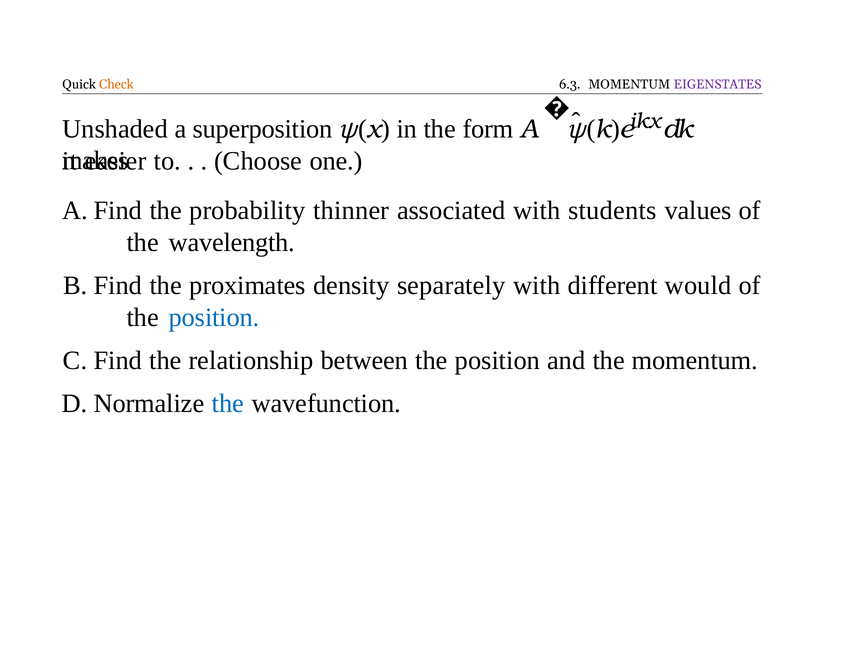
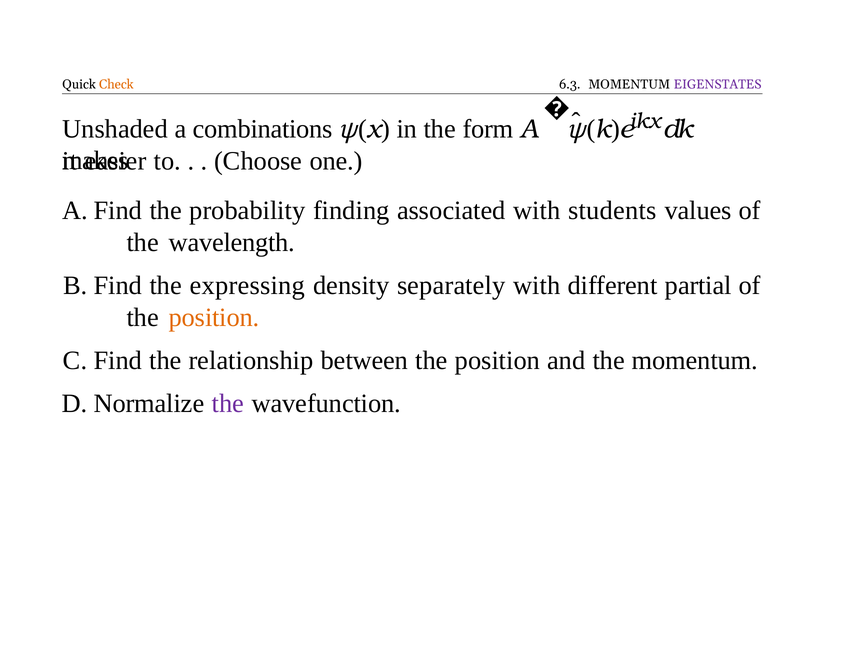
superposition: superposition -> combinations (263, 129)
thinner: thinner -> finding (351, 211)
proximates: proximates -> expressing (247, 286)
would: would -> partial (698, 286)
position colour: blue -> orange (214, 318)
the colour: blue -> purple (228, 404)
